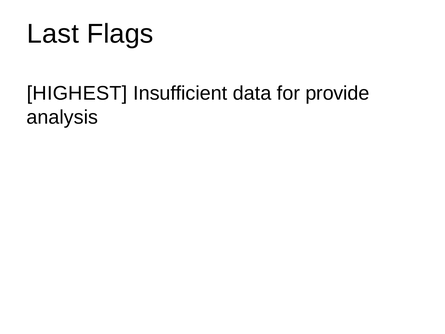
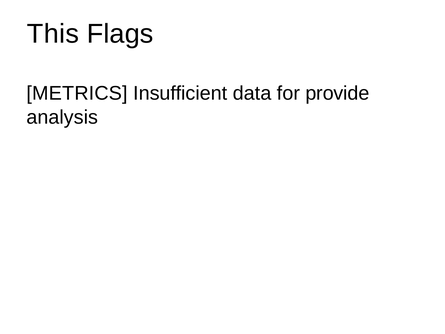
Last: Last -> This (53, 34)
HIGHEST: HIGHEST -> METRICS (77, 93)
